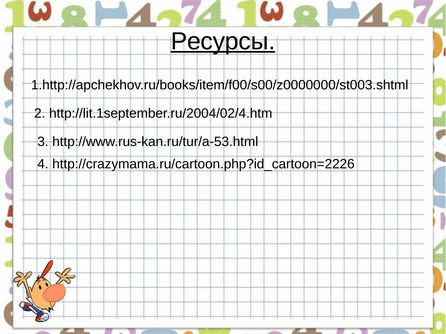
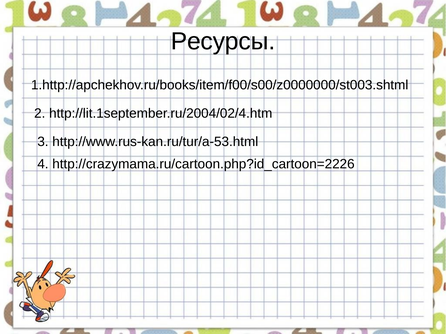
Ресурсы underline: present -> none (223, 41)
